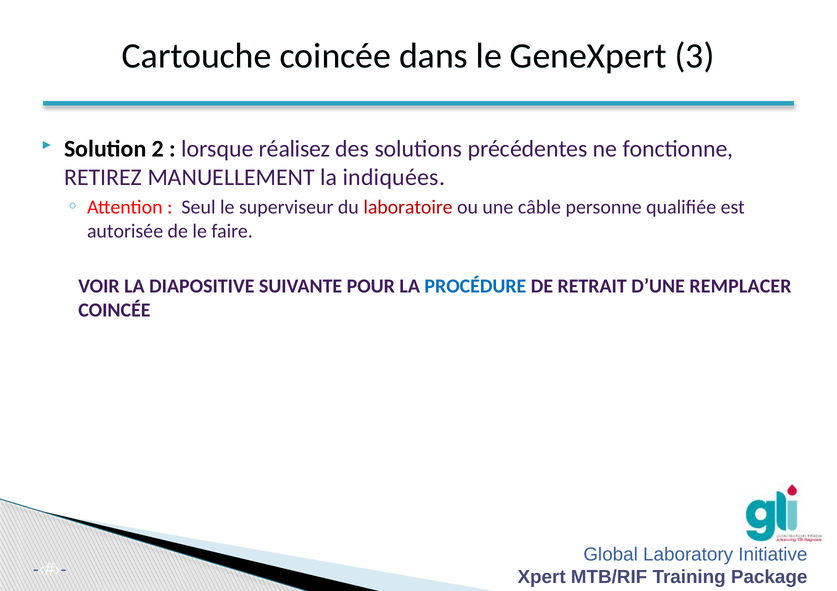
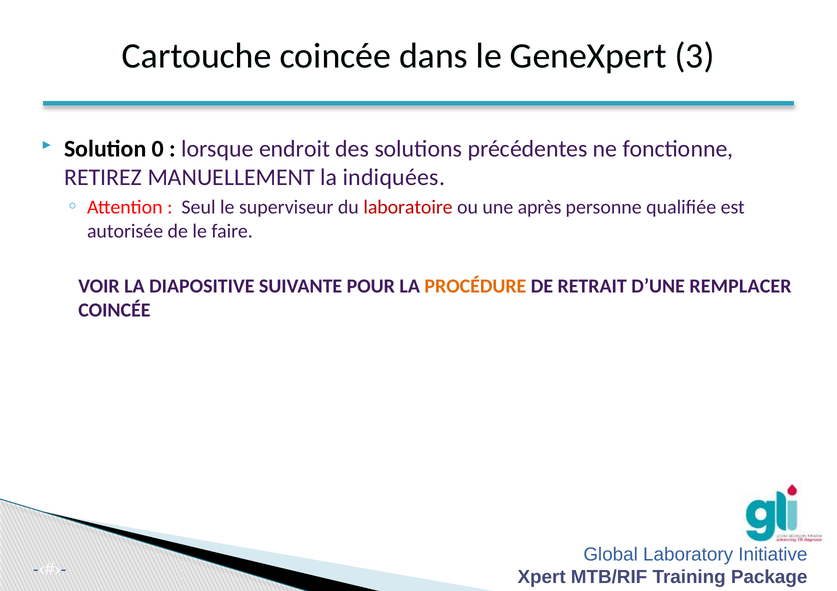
2: 2 -> 0 (158, 149)
réalisez: réalisez -> endroit (295, 149)
câble: câble -> après (540, 207)
PROCÉDURE colour: blue -> orange (475, 286)
